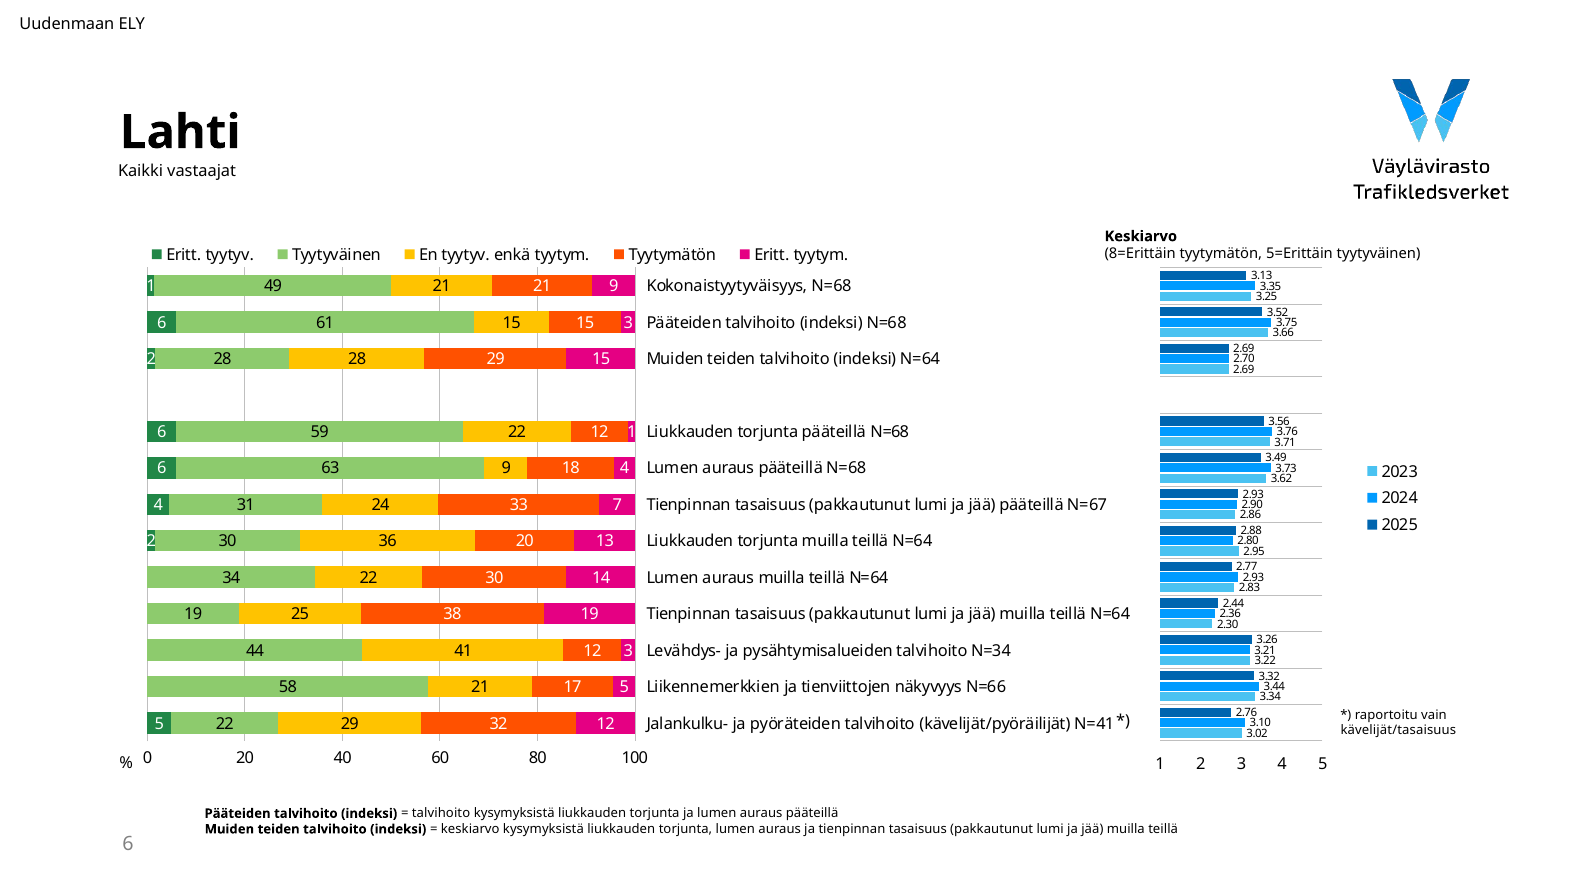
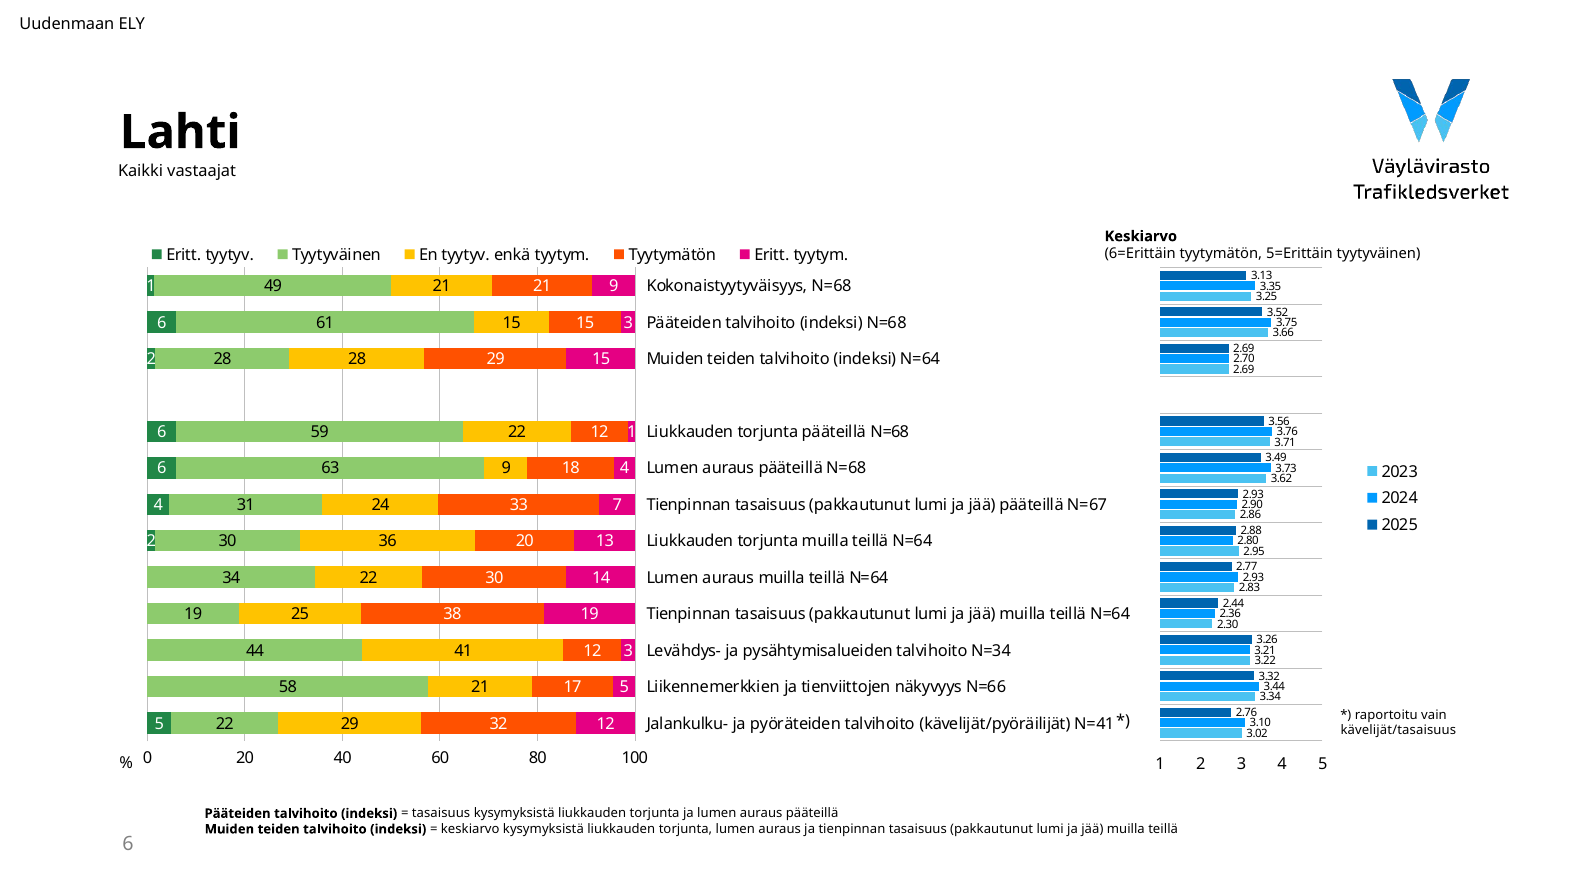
8=Erittäin: 8=Erittäin -> 6=Erittäin (1140, 254)
talvihoito: talvihoito -> tasaisuus (441, 813)
